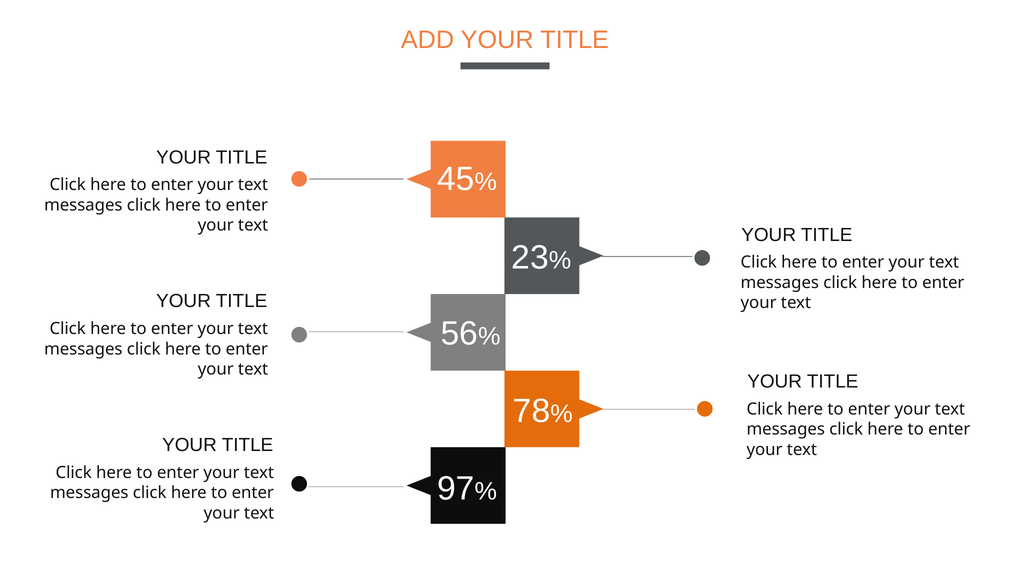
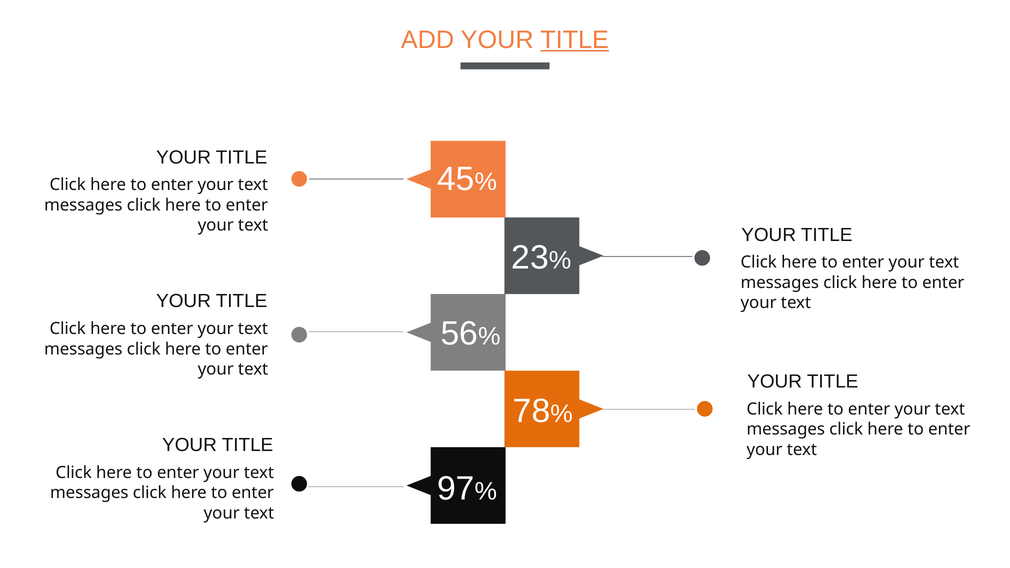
TITLE underline: none -> present (575, 40)
